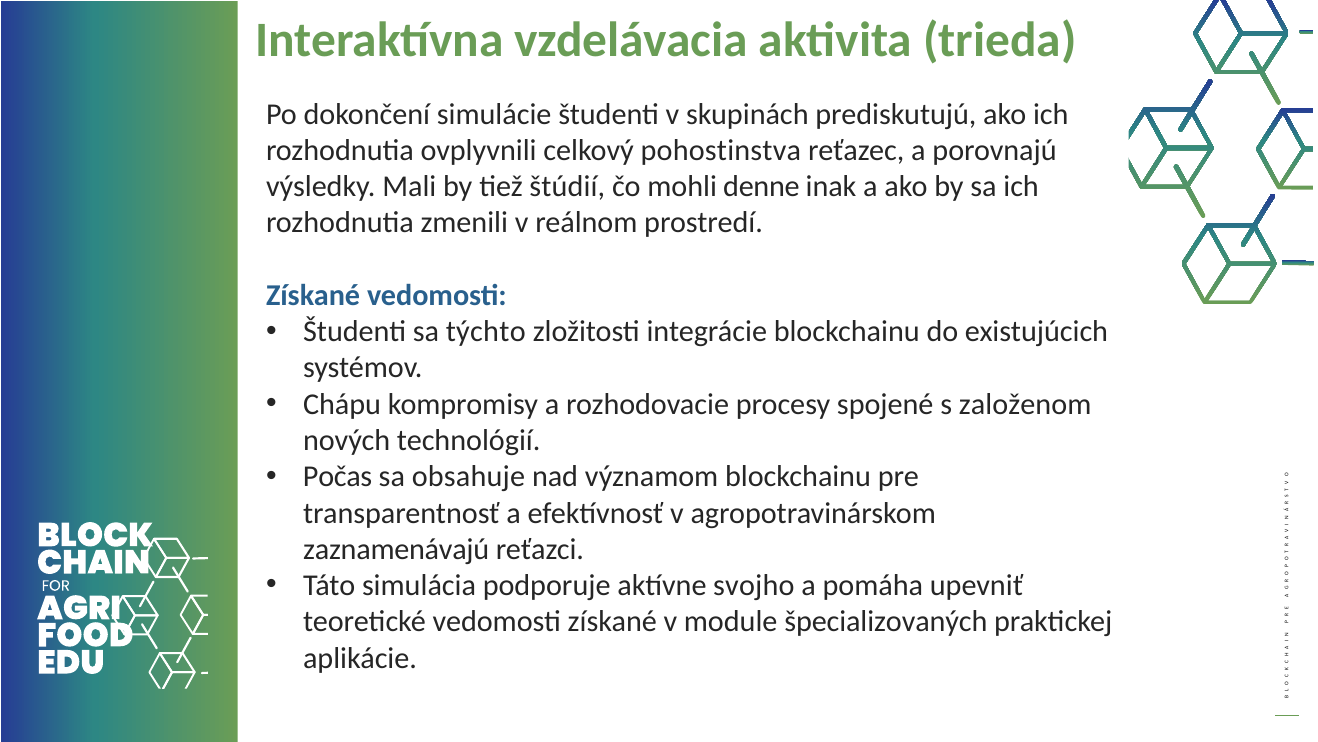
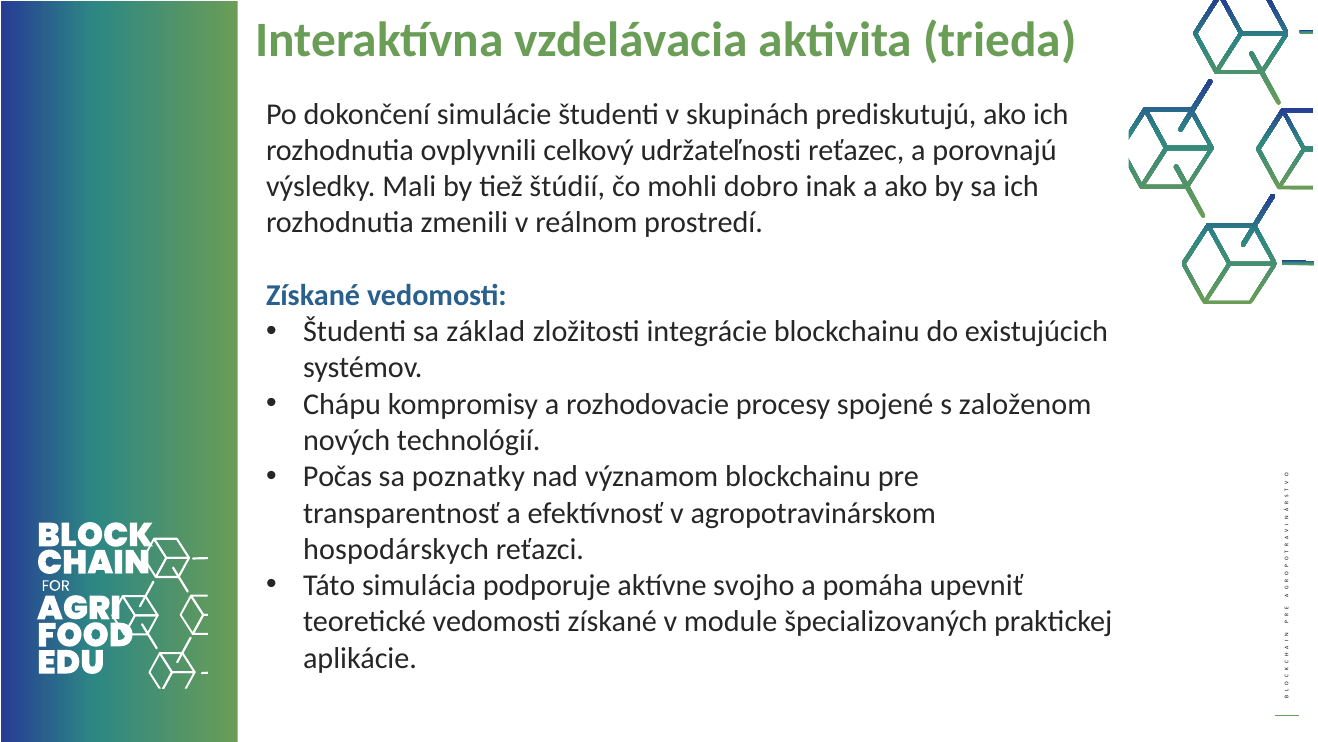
pohostinstva: pohostinstva -> udržateľnosti (721, 150)
denne: denne -> dobro (761, 187)
týchto: týchto -> základ (486, 331)
obsahuje: obsahuje -> poznatky (468, 476)
zaznamenávajú: zaznamenávajú -> hospodárskych (396, 549)
